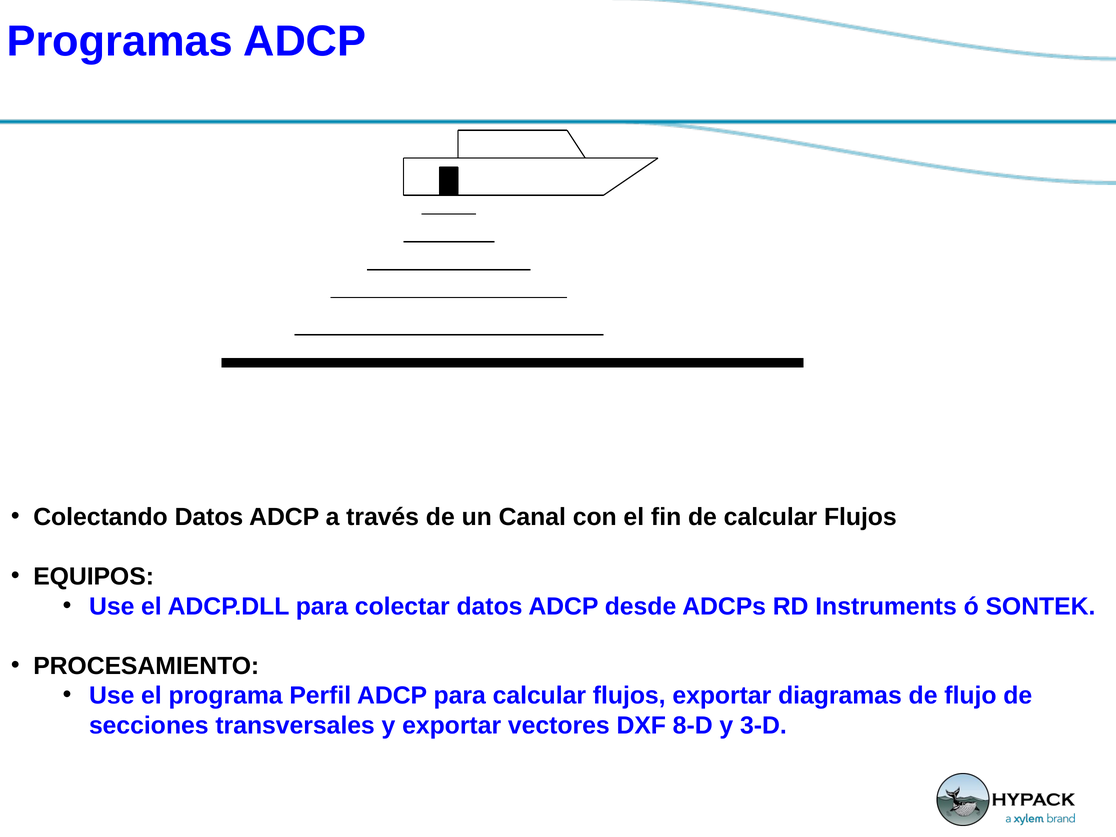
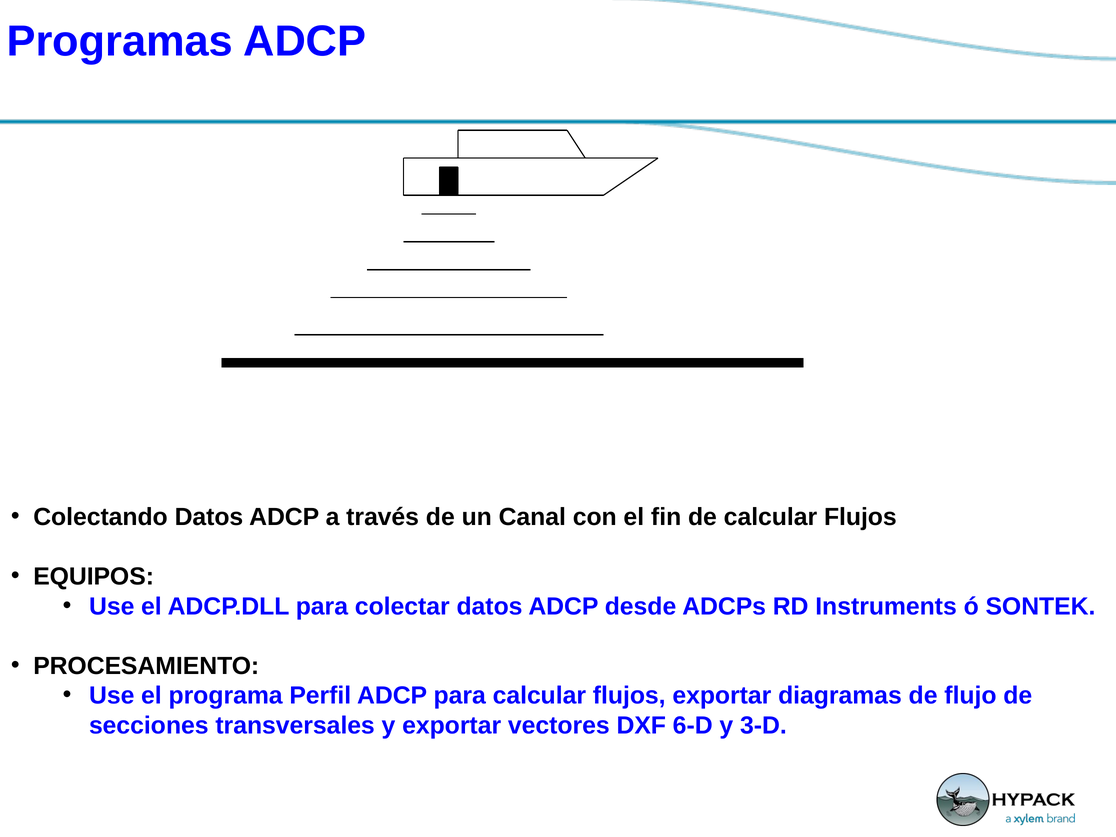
8-D: 8-D -> 6-D (693, 725)
